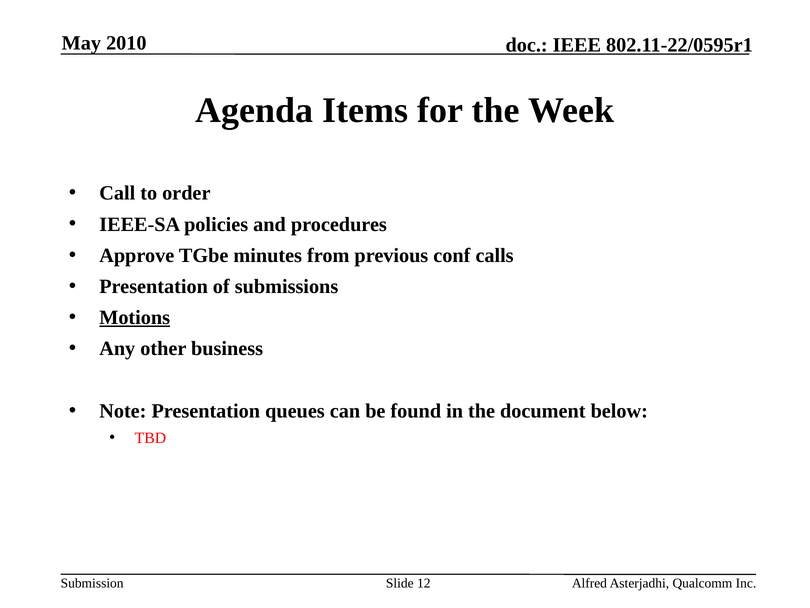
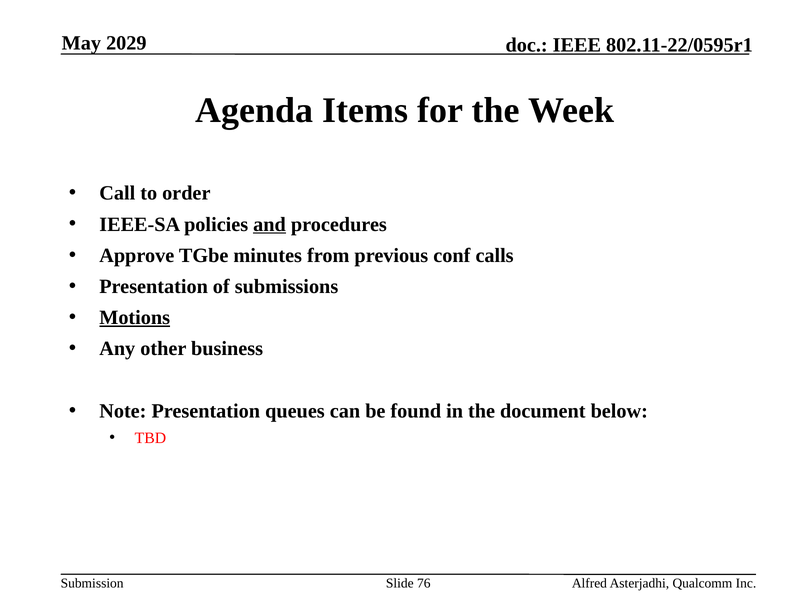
2010: 2010 -> 2029 (126, 43)
and underline: none -> present (270, 224)
12: 12 -> 76 (424, 583)
